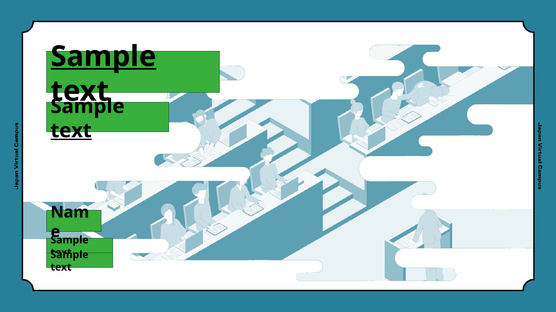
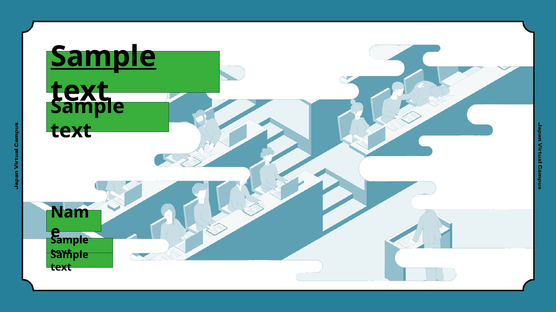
text underline: present -> none (71, 131)
